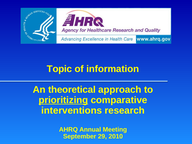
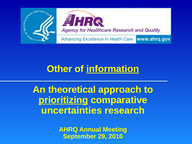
Topic: Topic -> Other (59, 69)
information underline: none -> present (113, 69)
interventions: interventions -> uncertainties (72, 110)
